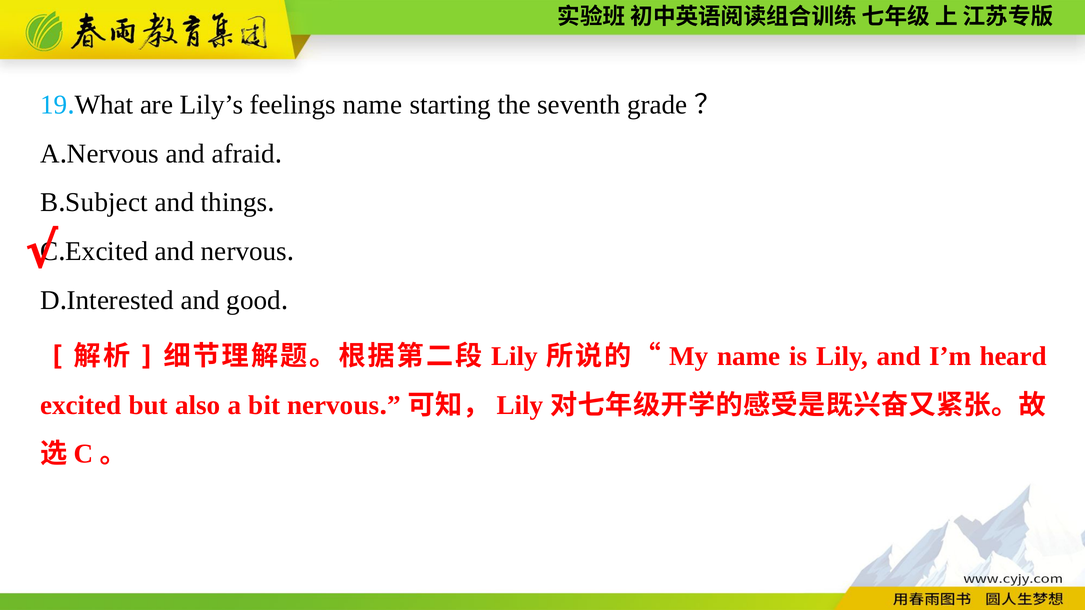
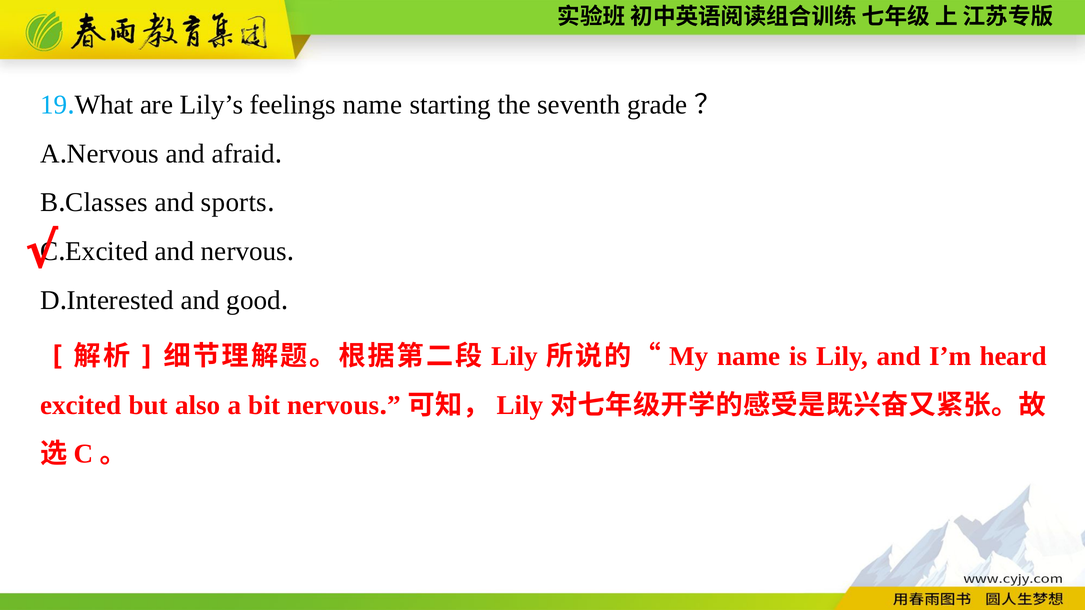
Subject: Subject -> Classes (107, 203)
things: things -> sports (234, 203)
